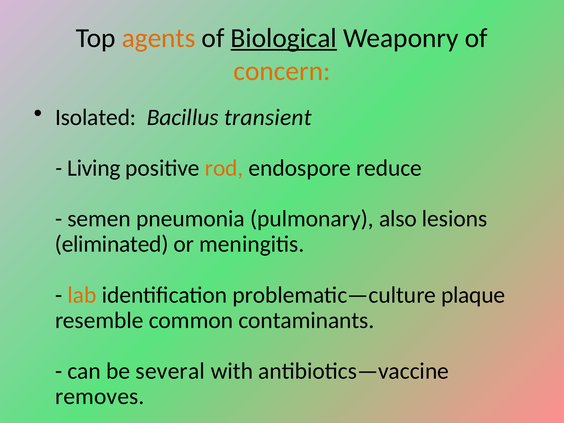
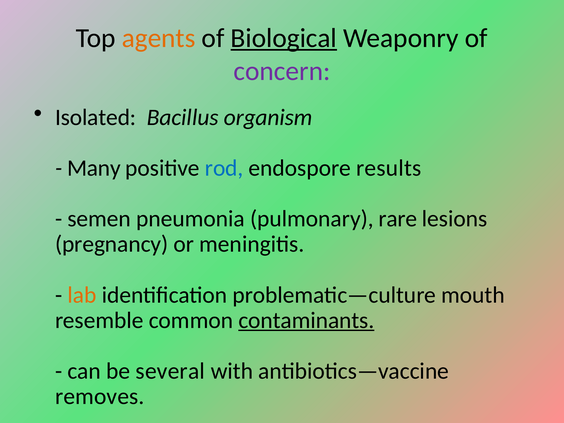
concern colour: orange -> purple (282, 71)
transient: transient -> organism (268, 117)
Living: Living -> Many (94, 168)
rod colour: orange -> blue (224, 168)
reduce: reduce -> results (389, 168)
also: also -> rare (398, 219)
eliminated: eliminated -> pregnancy (112, 244)
plaque: plaque -> mouth (473, 295)
contaminants underline: none -> present (306, 320)
